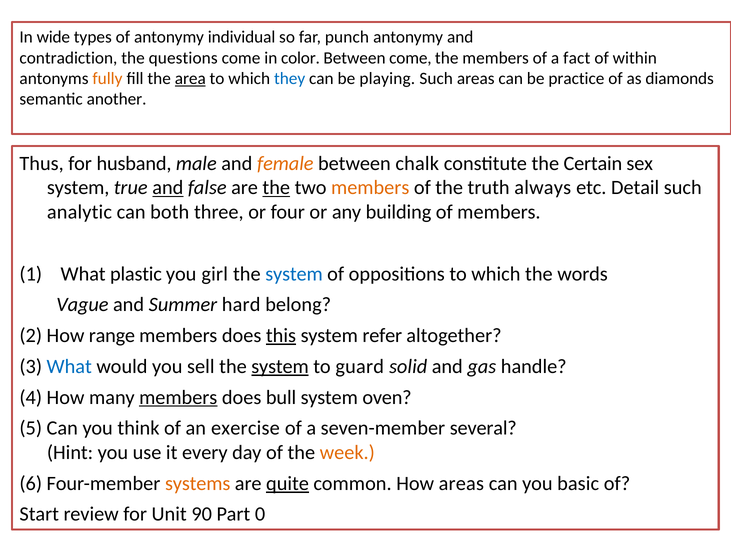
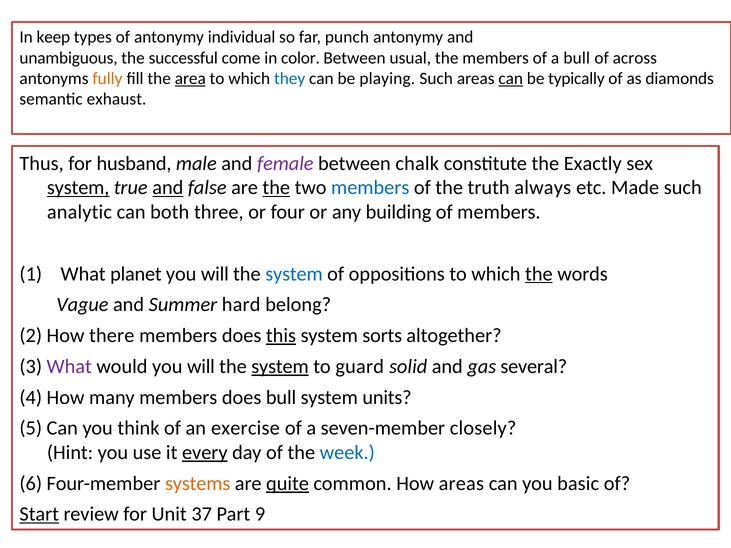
wide: wide -> keep (53, 37)
contradiction: contradiction -> unambiguous (69, 58)
questions: questions -> successful (183, 58)
Between come: come -> usual (410, 58)
a fact: fact -> bull (577, 58)
within: within -> across (635, 58)
can underline: none -> present (511, 79)
practice: practice -> typically (576, 79)
another: another -> exhaust (117, 99)
female colour: orange -> purple (285, 163)
Certain: Certain -> Exactly (593, 163)
system underline: none -> present (78, 188)
members colour: orange -> blue (370, 188)
Detail: Detail -> Made (635, 188)
plastic: plastic -> planet (136, 274)
girl: girl -> will (215, 274)
the underline: none -> present (539, 274)
range: range -> there (112, 336)
refer: refer -> sorts (382, 336)
What colour: blue -> purple (69, 367)
would you sell: sell -> will (201, 367)
handle: handle -> several (534, 367)
members underline: present -> none (178, 398)
oven: oven -> units (387, 398)
several: several -> closely (483, 428)
every underline: none -> present (205, 453)
week colour: orange -> blue (347, 453)
Start underline: none -> present (39, 515)
90: 90 -> 37 (202, 515)
0: 0 -> 9 (260, 515)
